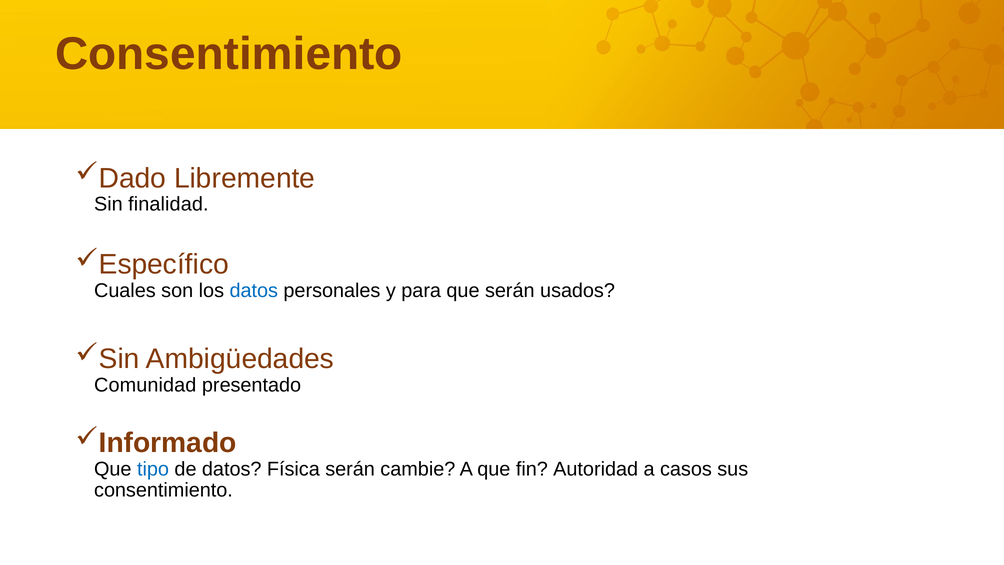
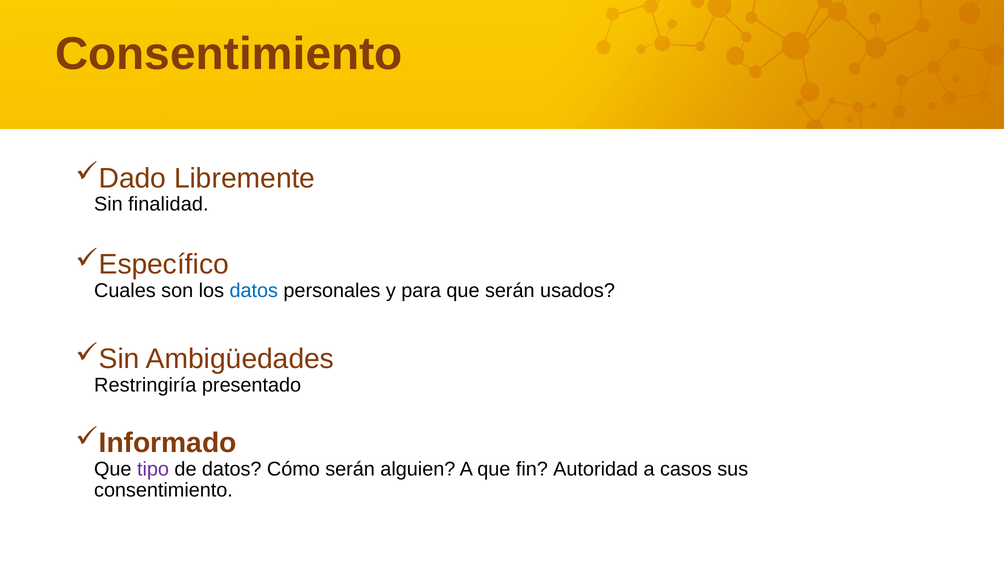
Comunidad: Comunidad -> Restringiría (145, 385)
tipo colour: blue -> purple (153, 469)
Física: Física -> Cómo (293, 469)
cambie: cambie -> alguien (418, 469)
